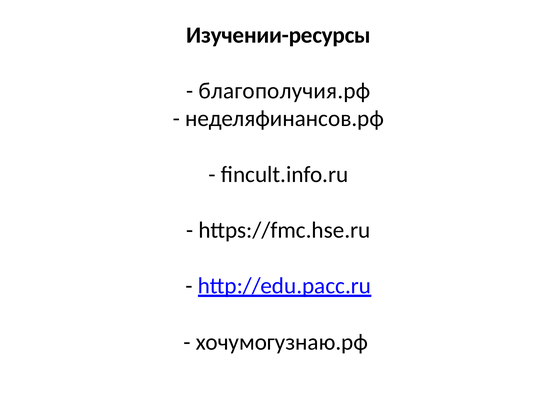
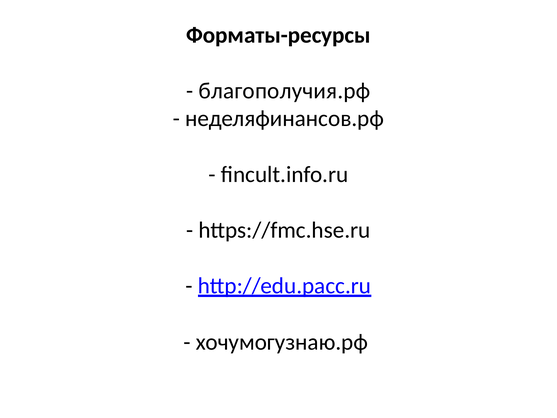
Изучении-ресурсы: Изучении-ресурсы -> Форматы-ресурсы (278, 35)
